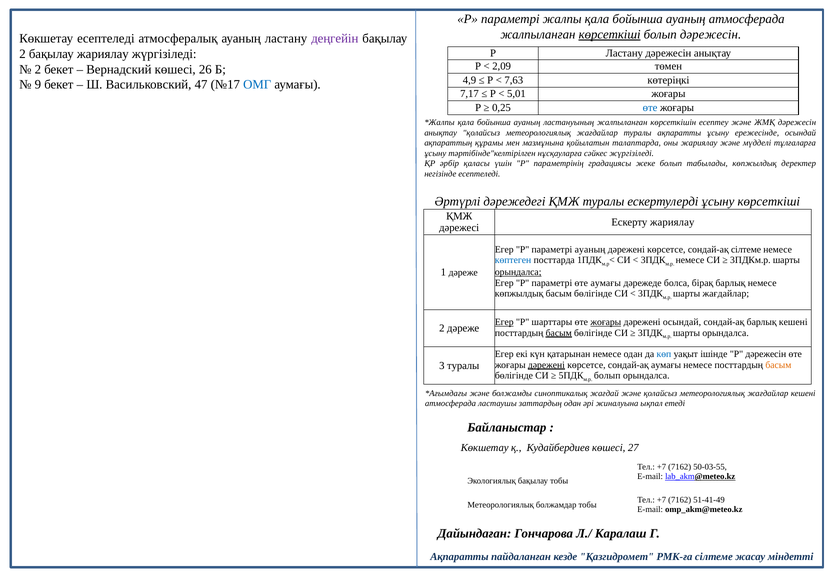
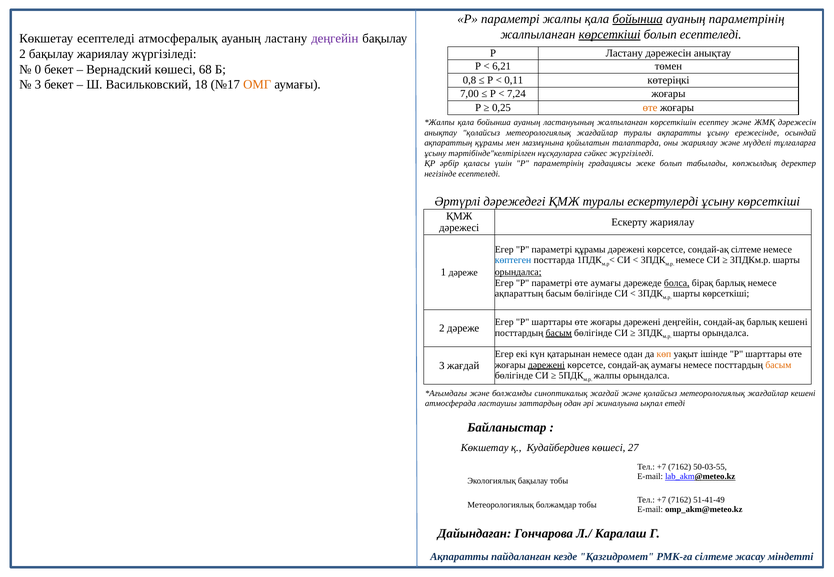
бойынша underline: none -> present (638, 19)
ауаның атмосферада: атмосферада -> параметрінің (747, 19)
болып дәрежесін: дәрежесін -> есептеледі (711, 35)
2,09: 2,09 -> 6,21 (502, 66)
2: 2 -> 0 (38, 69)
26: 26 -> 68 (205, 69)
4,9: 4,9 -> 0,8 (469, 80)
7,63: 7,63 -> 0,11 (514, 80)
9: 9 -> 3 (38, 85)
47: 47 -> 18 (201, 85)
ОМГ colour: blue -> orange (257, 85)
7,17: 7,17 -> 7,00 (469, 94)
5,01: 5,01 -> 7,24 (516, 94)
өте colour: blue -> orange (650, 108)
параметрі ауаның: ауаның -> құрамы (590, 250)
болса underline: none -> present (677, 283)
көпжылдық: көпжылдық -> ақпараттың (519, 294)
шарты жағдайлар: жағдайлар -> көрсеткіші (726, 294)
Егер underline: present -> none (504, 322)
жоғары underline: present -> none (606, 322)
дәрежені осындай: осындай -> деңгейін (682, 322)
көп colour: blue -> orange (664, 354)
ішінде Р дәрежесін: дәрежесін -> шарттары (766, 354)
3 туралы: туралы -> жағдай (463, 366)
болып: болып -> жалпы (607, 376)
